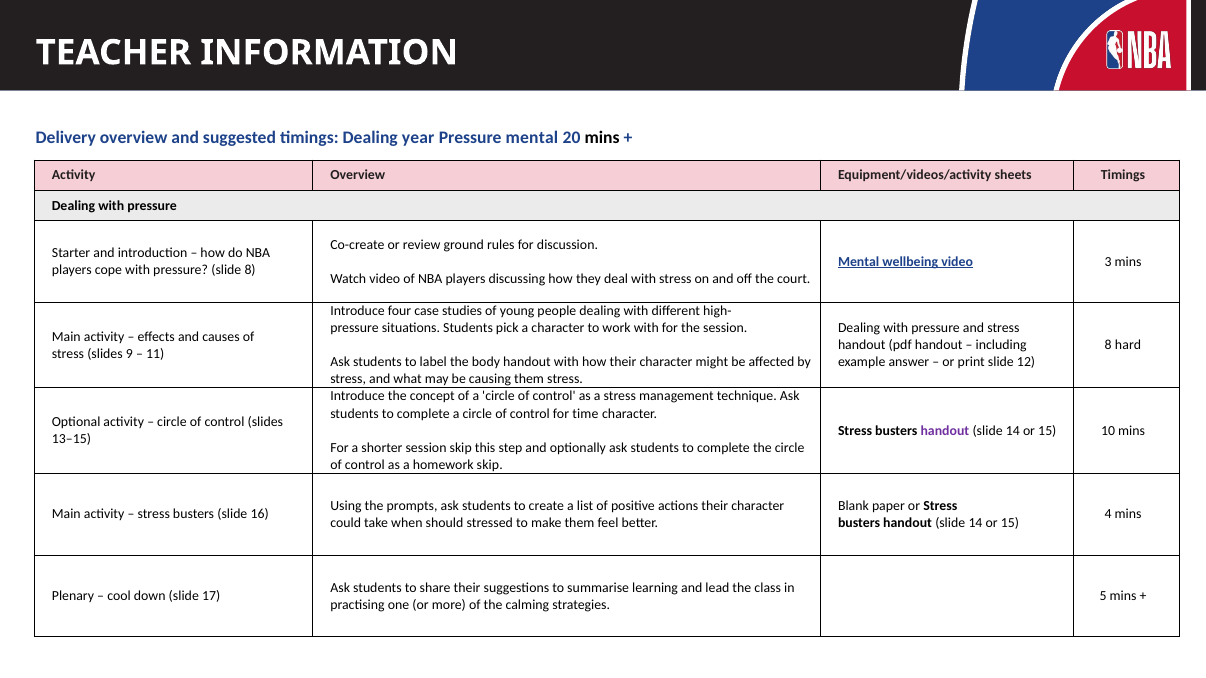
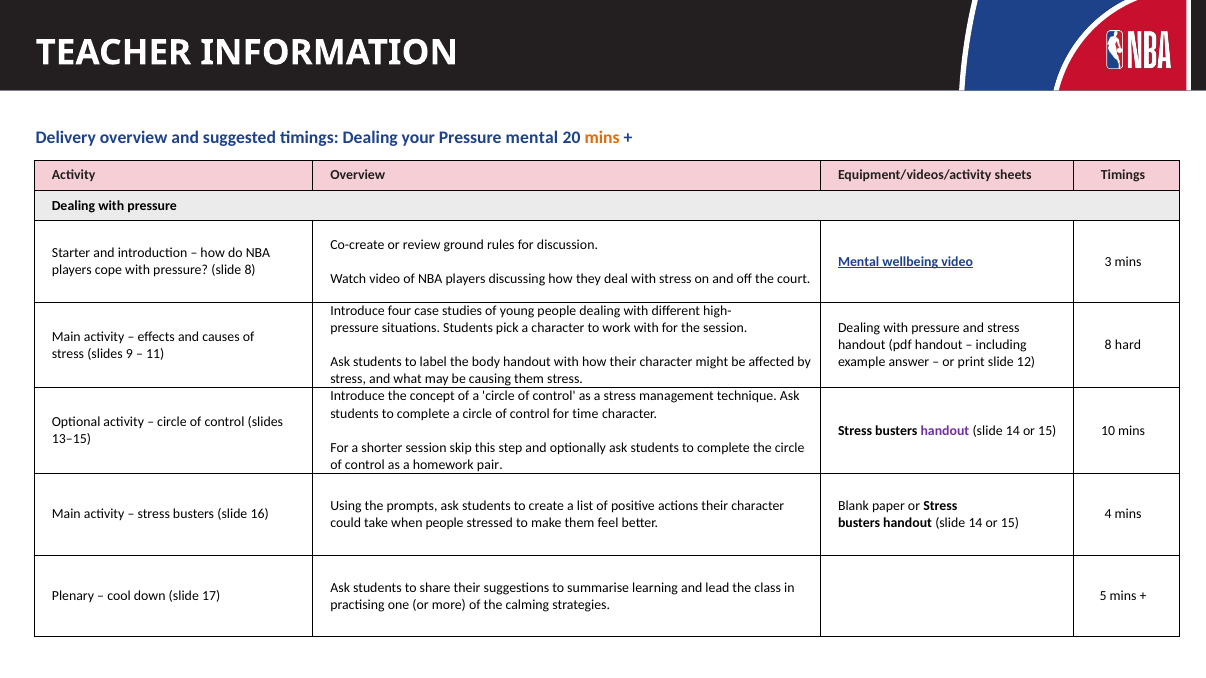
year: year -> your (418, 138)
mins colour: black -> orange (602, 138)
homework skip: skip -> pair (490, 465)
when should: should -> people (445, 523)
